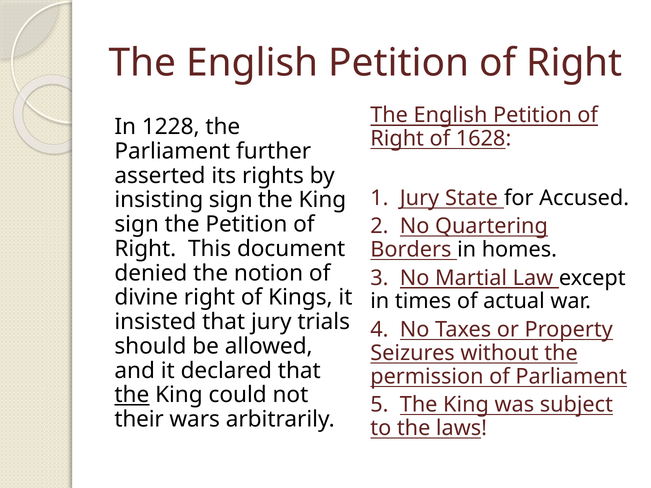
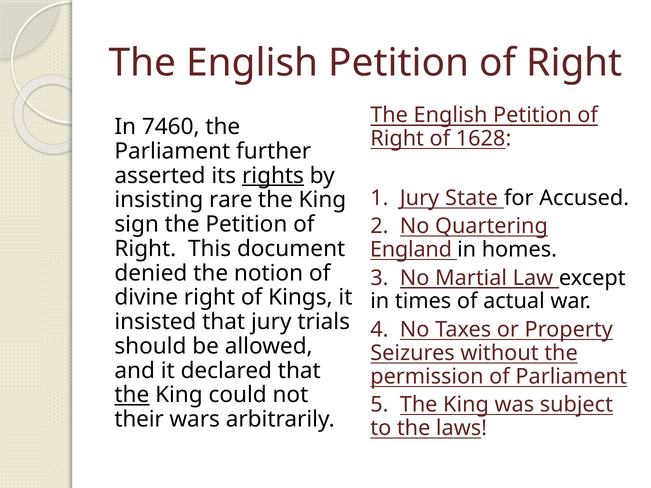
1228: 1228 -> 7460 (171, 127)
rights underline: none -> present (273, 176)
insisting sign: sign -> rare (231, 200)
Borders: Borders -> England (411, 250)
